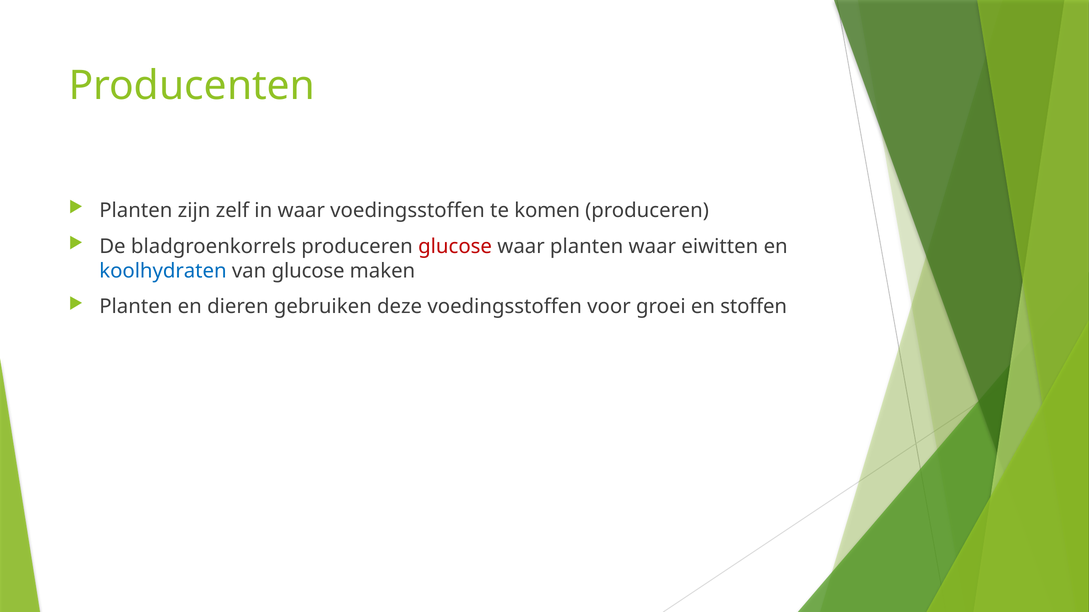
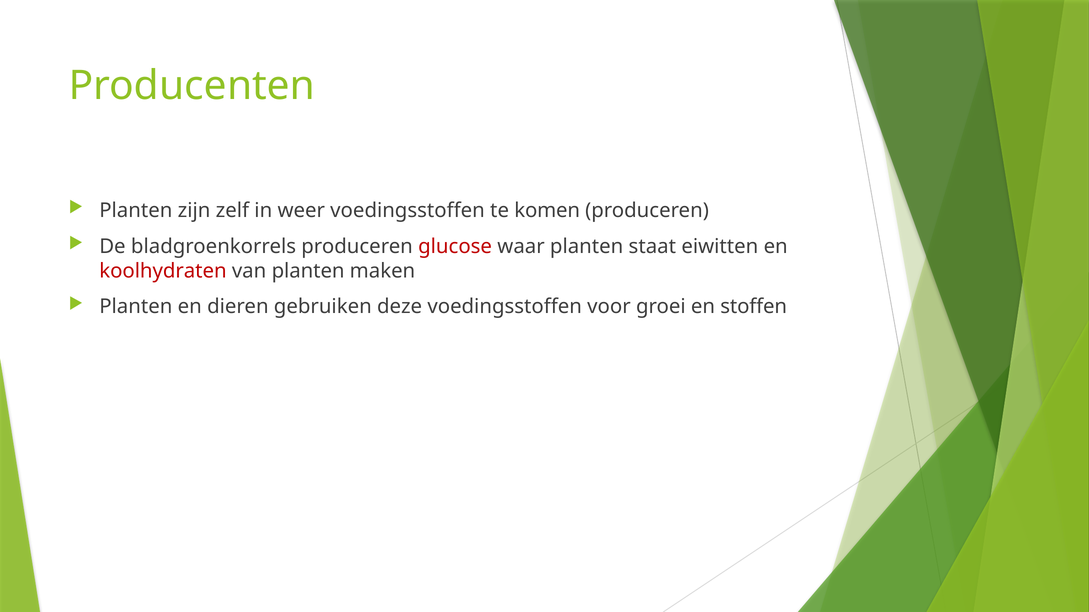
in waar: waar -> weer (301, 211)
planten waar: waar -> staat (652, 247)
koolhydraten colour: blue -> red (163, 271)
van glucose: glucose -> planten (308, 271)
